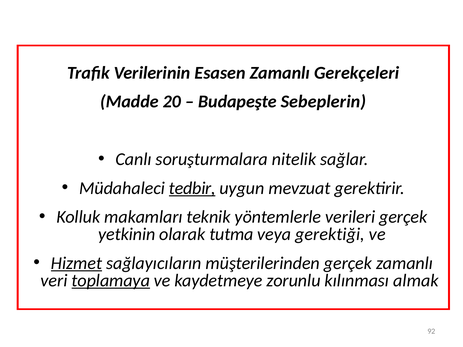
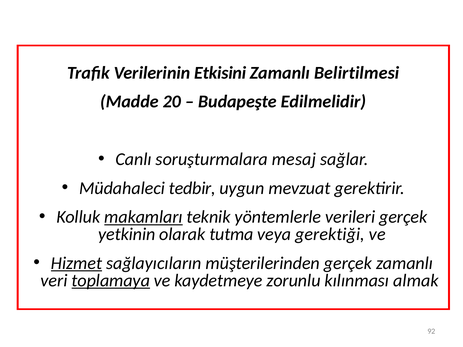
Esasen: Esasen -> Etkisini (220, 73)
Gerekçeleri: Gerekçeleri -> Belirtilmesi (357, 73)
Sebeplerin: Sebeplerin -> Edilmelidir (324, 102)
nitelik: nitelik -> mesaj (294, 159)
tedbir underline: present -> none (192, 188)
makamları underline: none -> present (143, 217)
